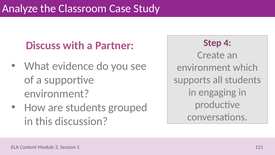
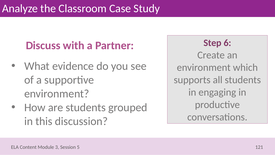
4: 4 -> 6 (227, 43)
